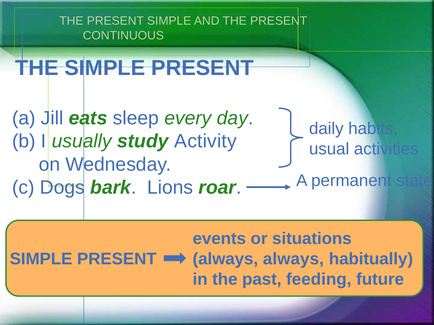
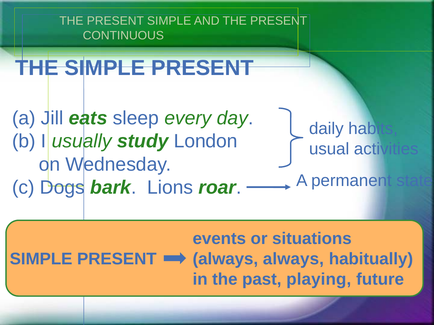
Activity: Activity -> London (206, 141)
feeding: feeding -> playing (319, 280)
